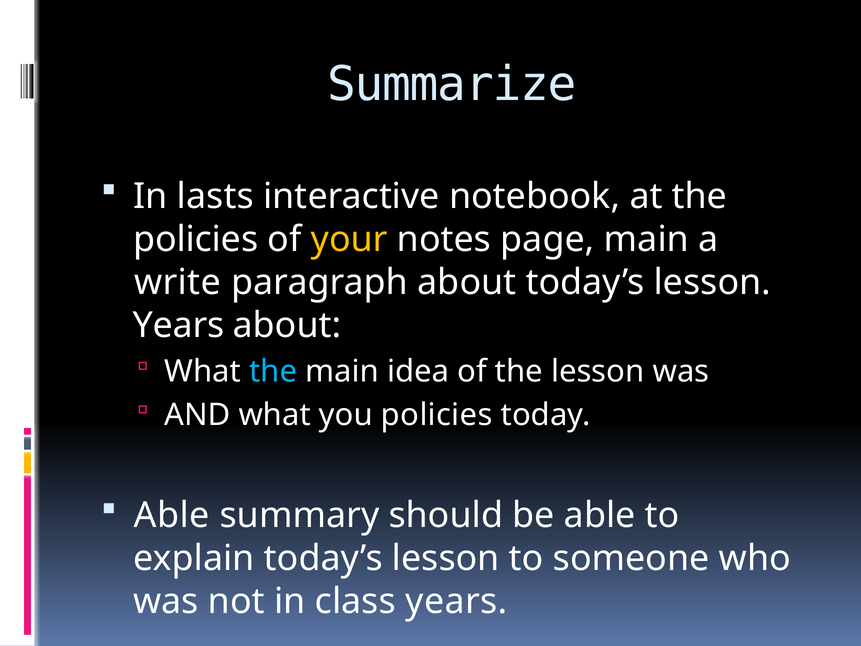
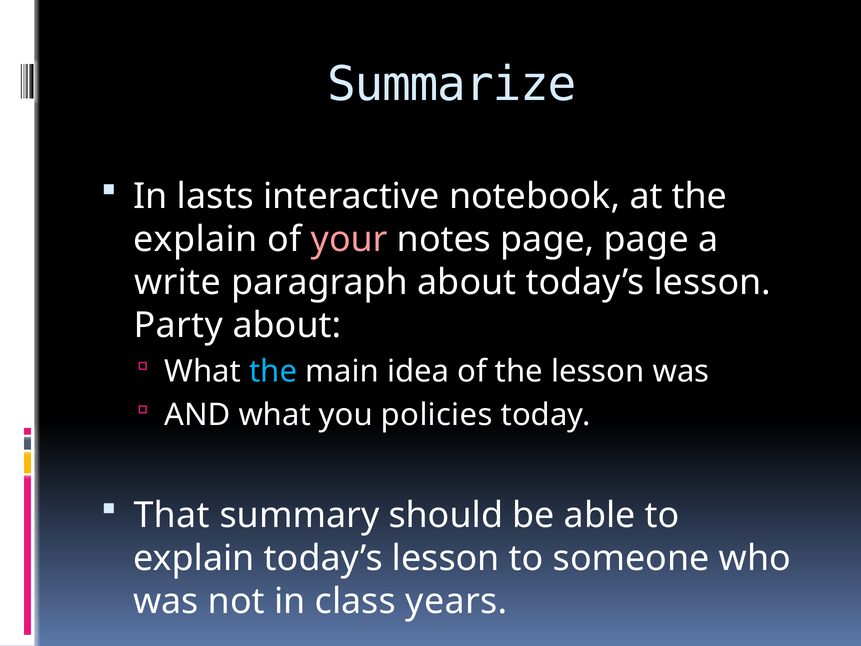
policies: policies -> explain (196, 239)
your colour: yellow -> pink (349, 239)
page main: main -> page (646, 239)
Years: Years -> Party (178, 325)
Able: Able -> That (172, 515)
